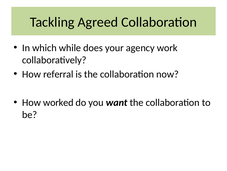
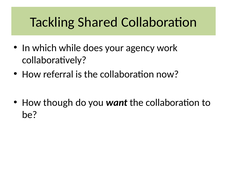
Agreed: Agreed -> Shared (98, 22)
worked: worked -> though (58, 102)
